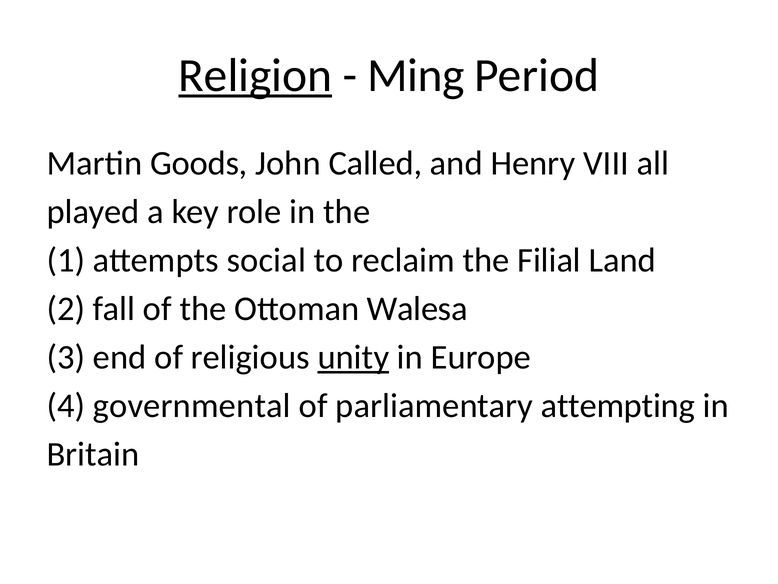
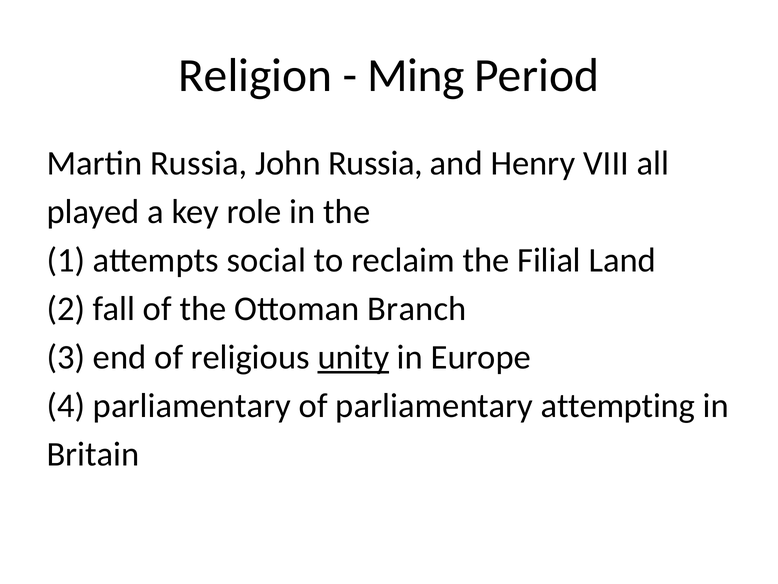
Religion underline: present -> none (255, 75)
Martin Goods: Goods -> Russia (199, 163)
John Called: Called -> Russia (375, 163)
Walesa: Walesa -> Branch (417, 309)
4 governmental: governmental -> parliamentary (192, 406)
